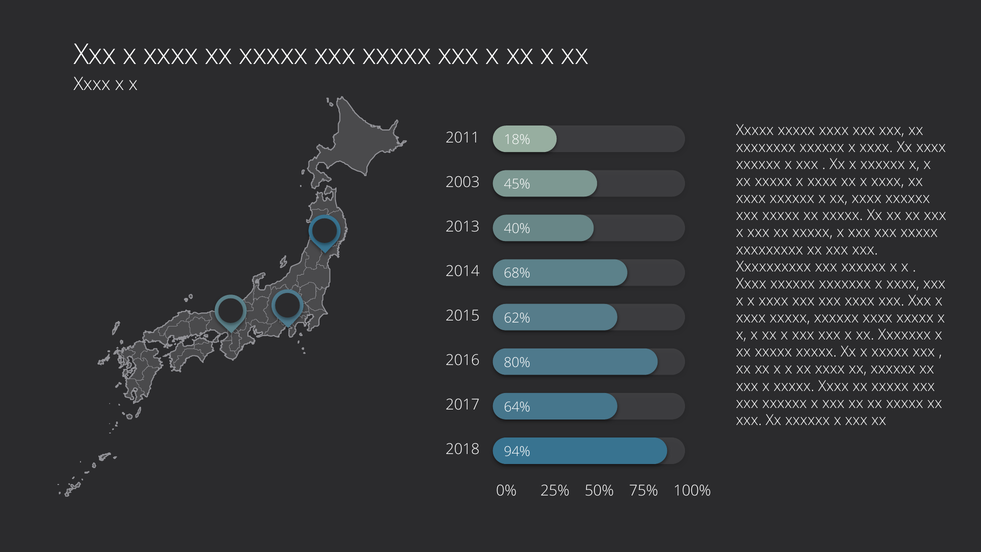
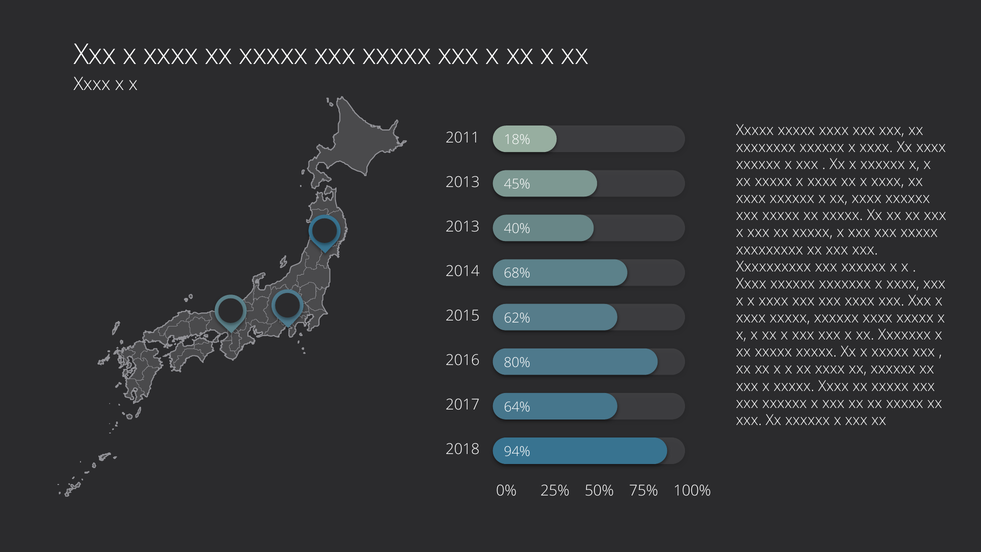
2003: 2003 -> 2013 (463, 182)
